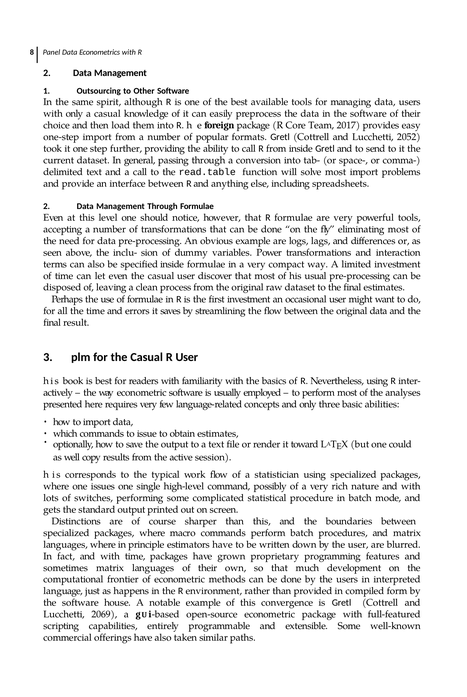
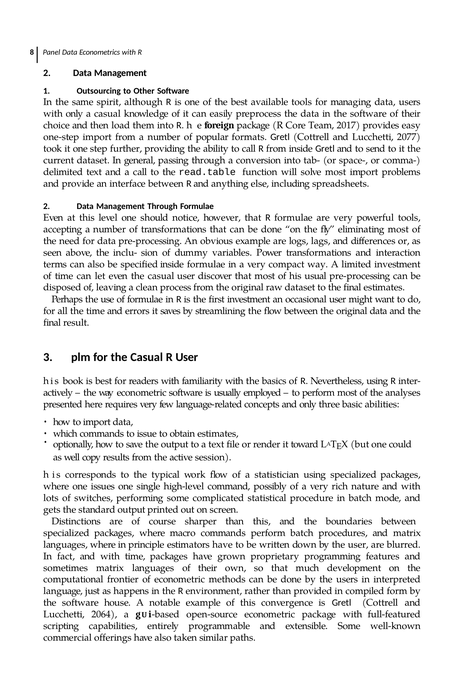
2052: 2052 -> 2077 (409, 137)
2069: 2069 -> 2064 (104, 615)
